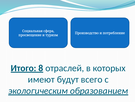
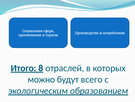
имеют: имеют -> можно (41, 79)
